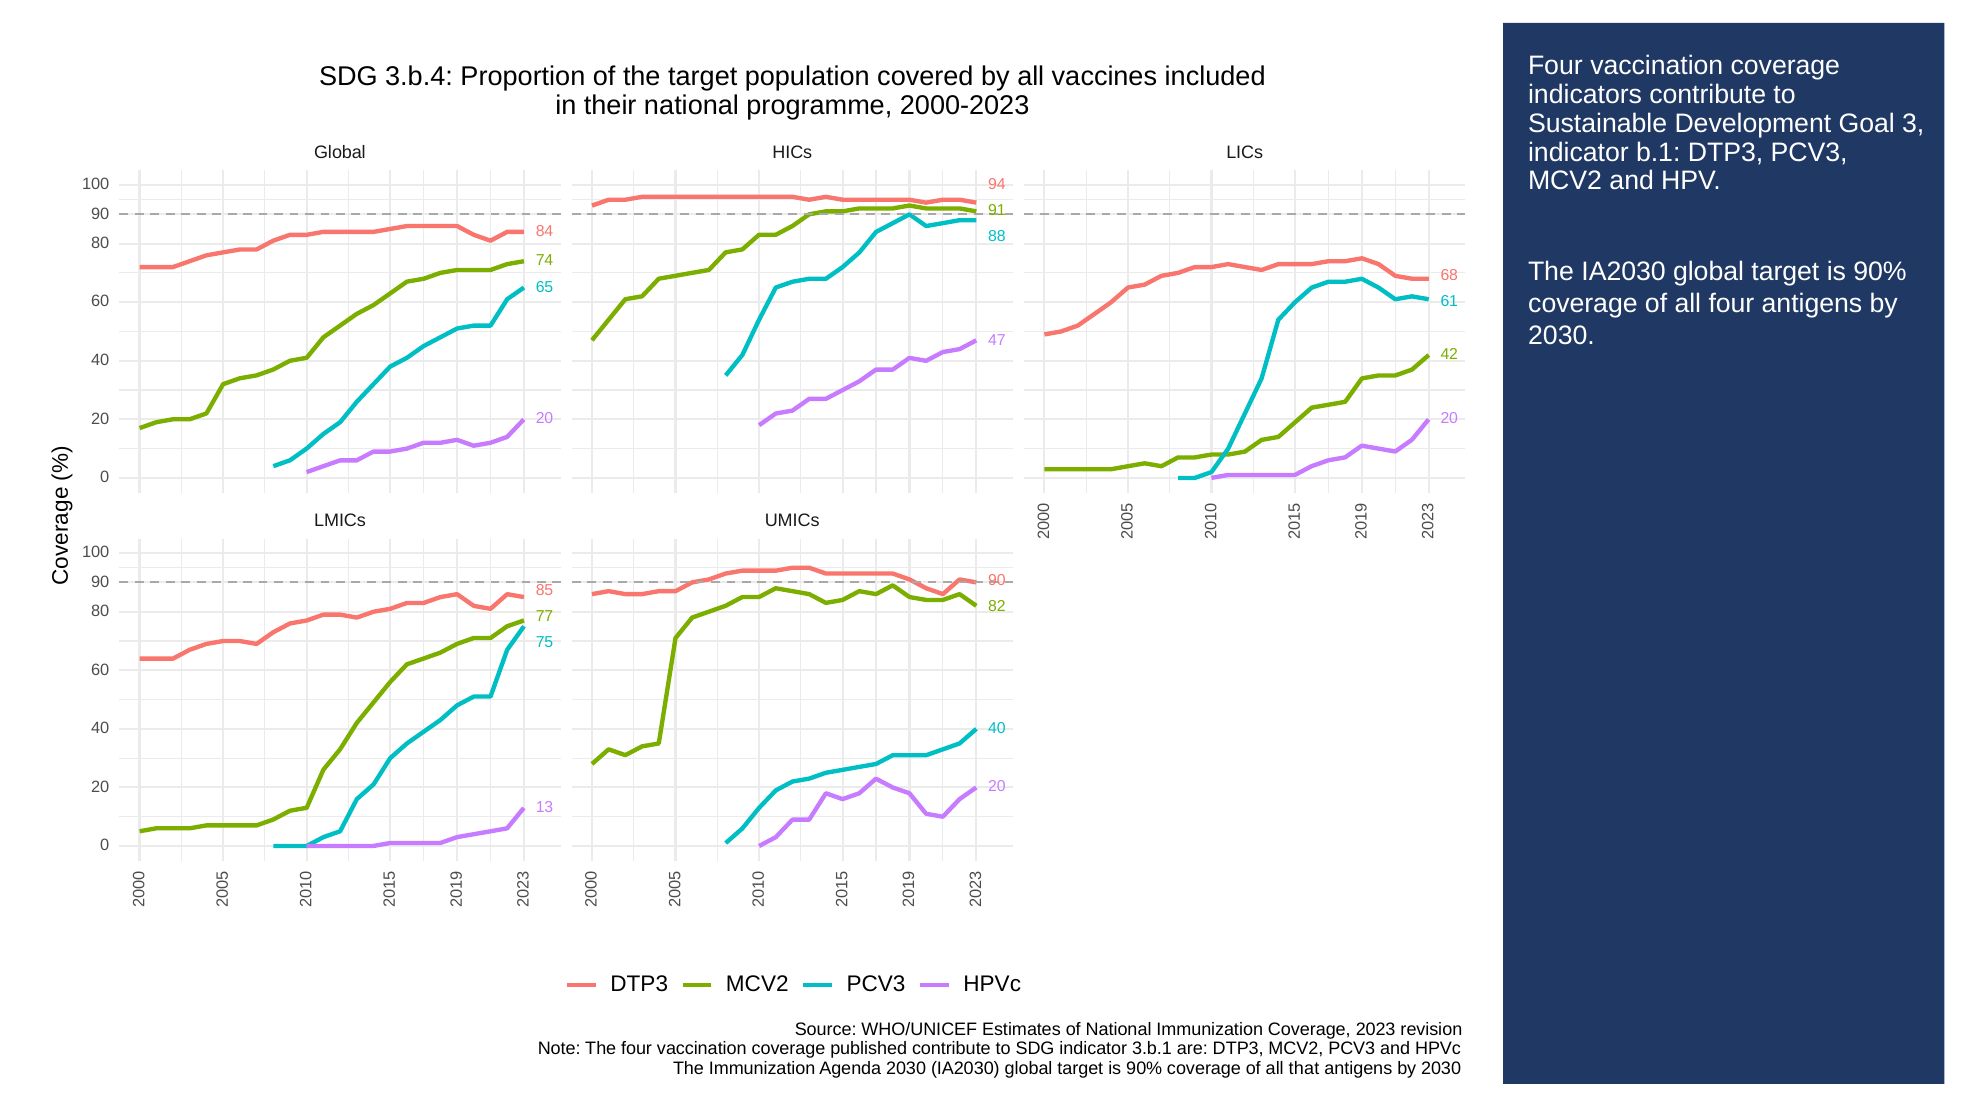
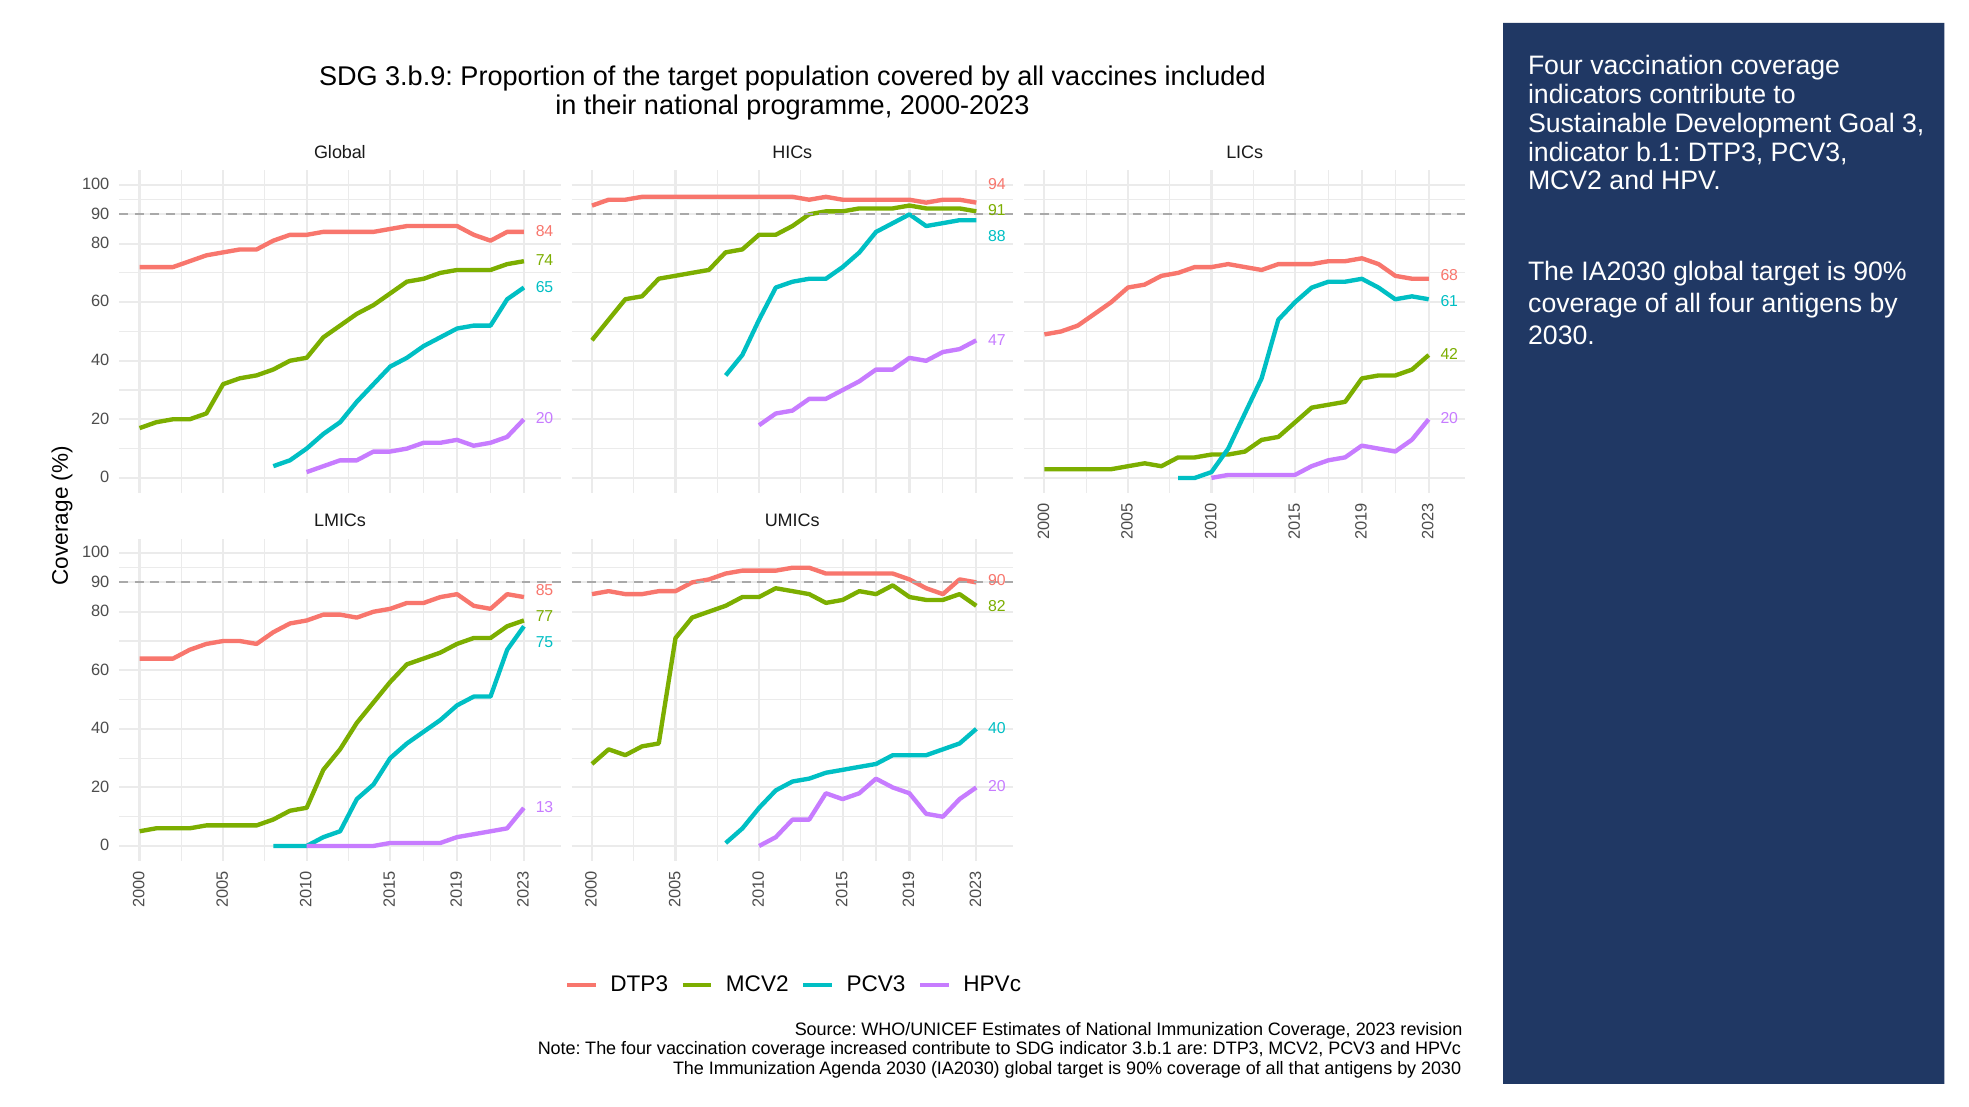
3.b.4: 3.b.4 -> 3.b.9 (419, 76)
published: published -> increased (869, 1049)
